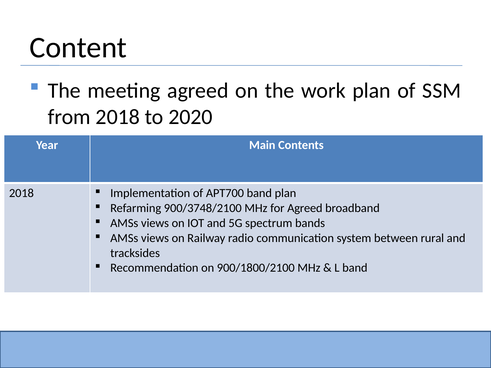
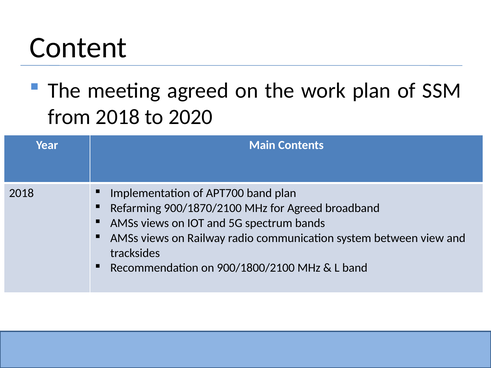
900/3748/2100: 900/3748/2100 -> 900/1870/2100 (203, 208)
rural: rural -> view (432, 238)
